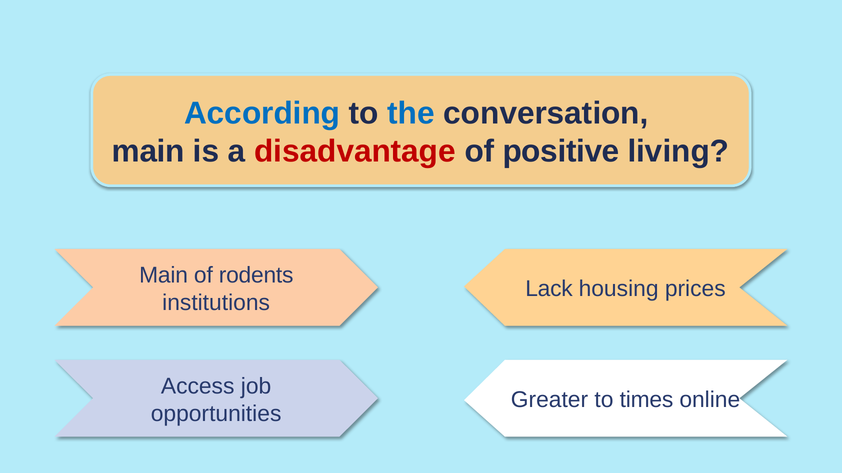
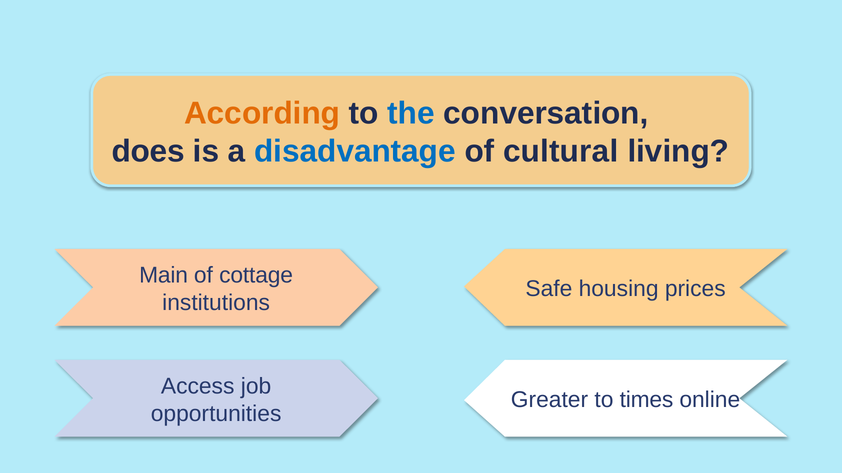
According colour: blue -> orange (262, 114)
main: main -> does (148, 151)
disadvantage colour: red -> blue (355, 151)
positive: positive -> cultural (561, 151)
rodents: rodents -> cottage (256, 276)
Lack: Lack -> Safe (549, 289)
